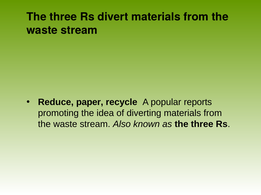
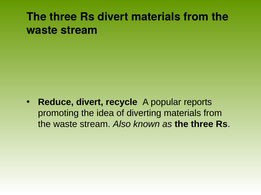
Reduce paper: paper -> divert (90, 103)
